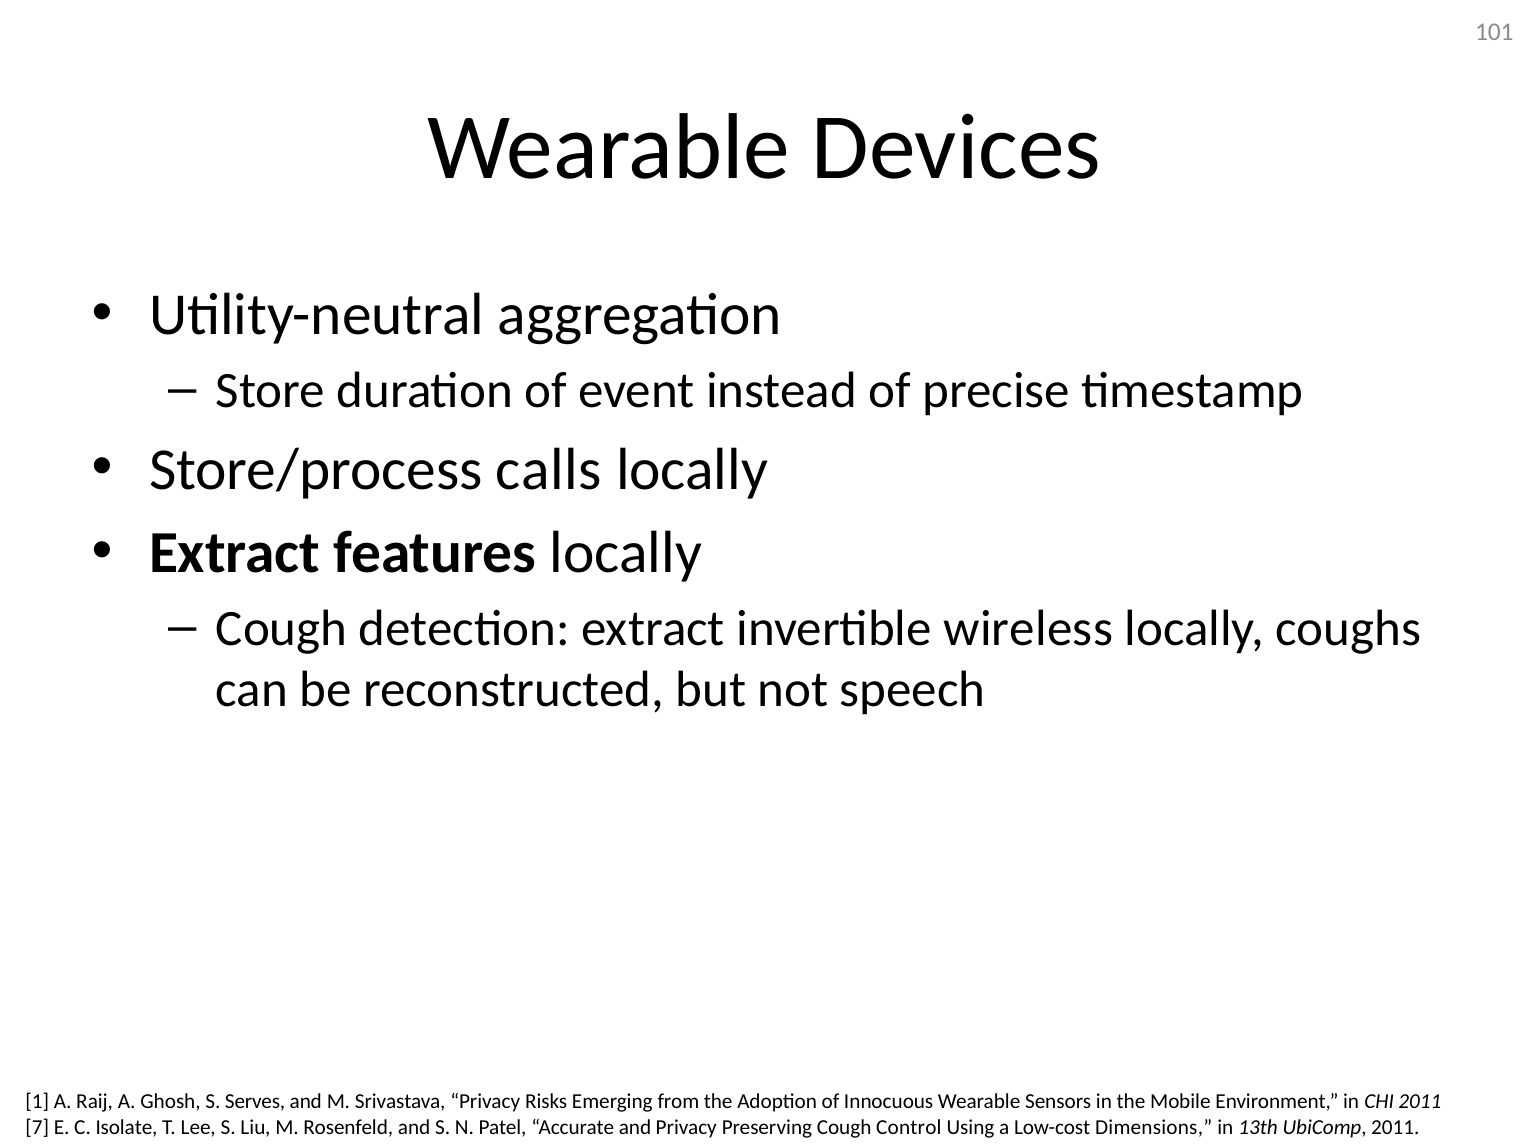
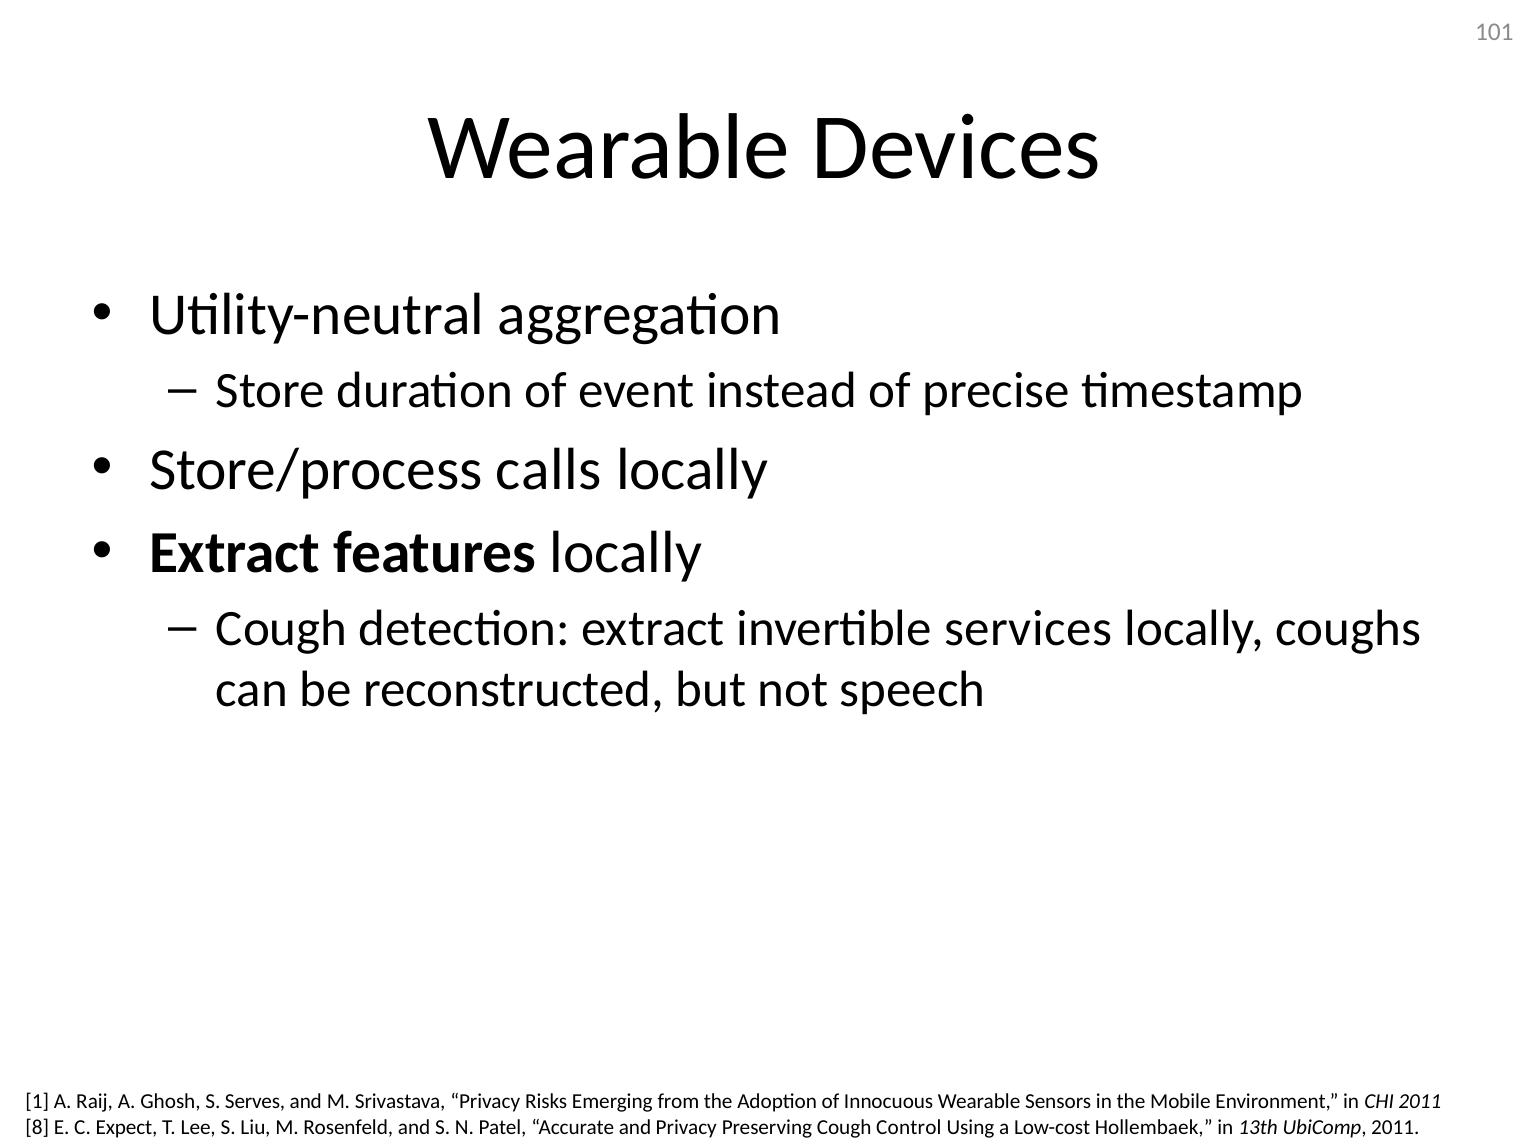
wireless: wireless -> services (1028, 628)
7: 7 -> 8 (37, 1127)
Isolate: Isolate -> Expect (127, 1127)
Dimensions: Dimensions -> Hollembaek (1154, 1127)
